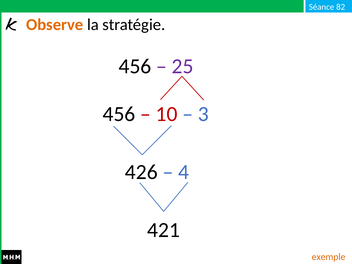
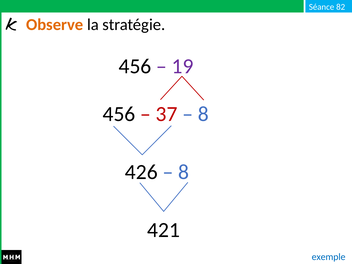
25: 25 -> 19 (183, 66)
10: 10 -> 37 (167, 114)
3: 3 -> 8 (203, 114)
4: 4 -> 8 (184, 172)
exemple colour: orange -> blue (329, 257)
